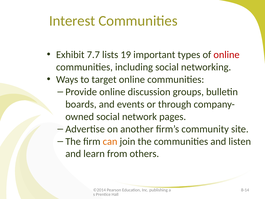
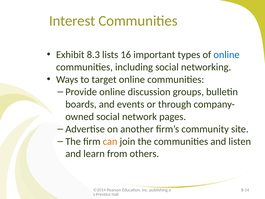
7.7: 7.7 -> 8.3 (93, 55)
19: 19 -> 16 (126, 55)
online colour: red -> blue (227, 55)
